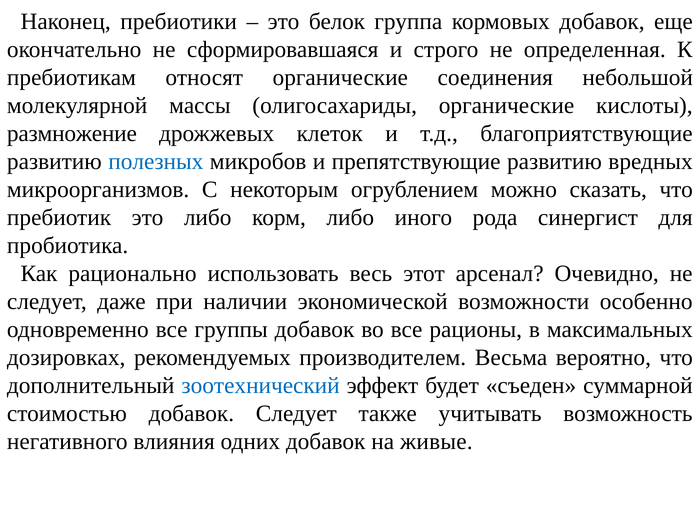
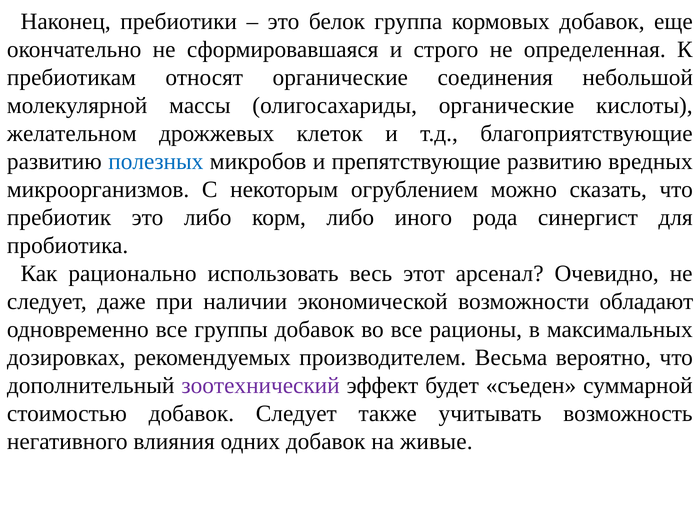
размножение: размножение -> желательном (72, 133)
особенно: особенно -> обладают (646, 301)
зоотехнический colour: blue -> purple (261, 385)
